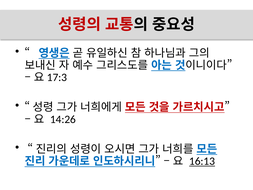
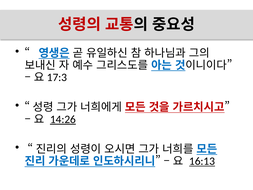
14:26 underline: none -> present (63, 119)
